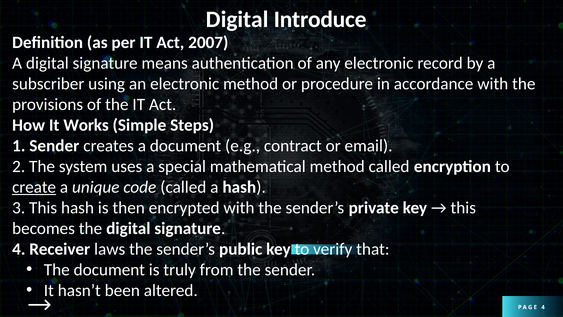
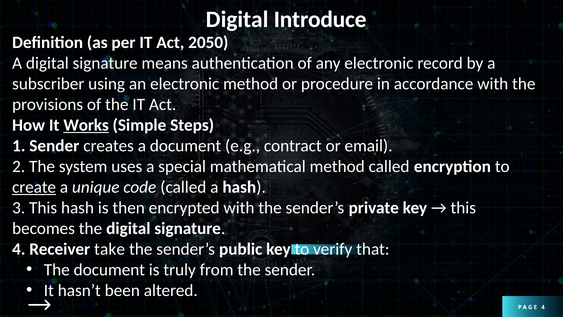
2007: 2007 -> 2050 (208, 43)
Works underline: none -> present (86, 125)
laws: laws -> take (110, 249)
